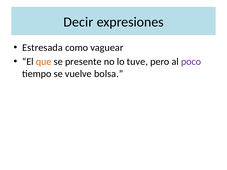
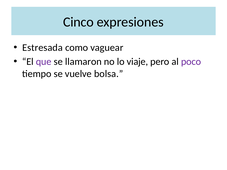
Decir: Decir -> Cinco (78, 22)
que colour: orange -> purple (44, 62)
presente: presente -> llamaron (83, 62)
tuve: tuve -> viaje (137, 62)
